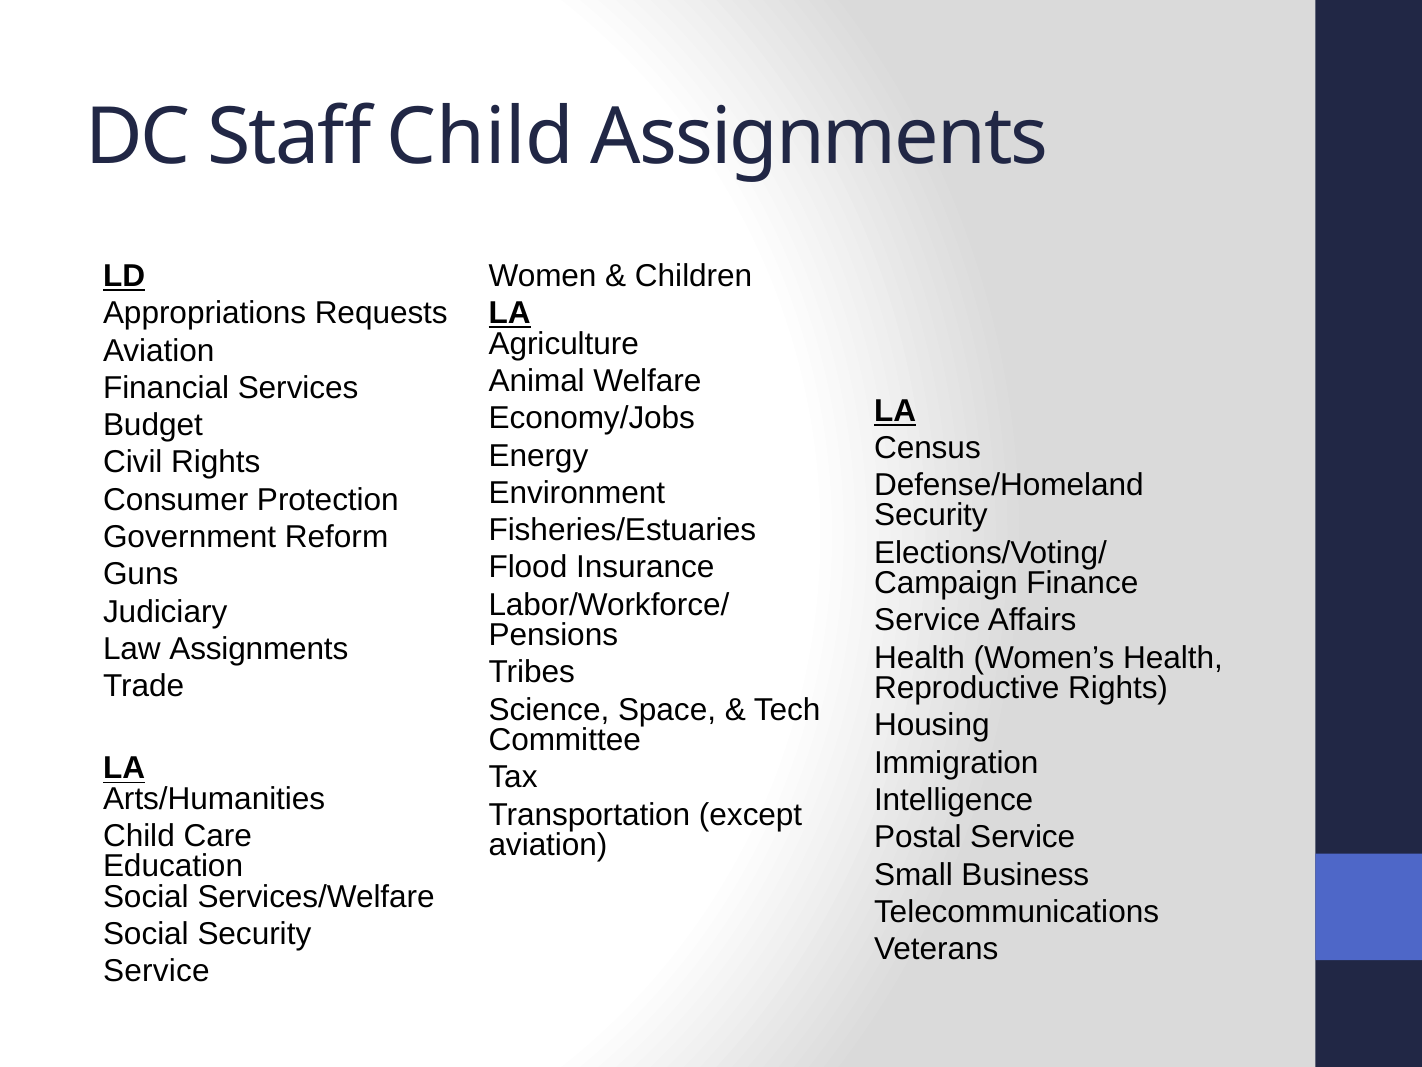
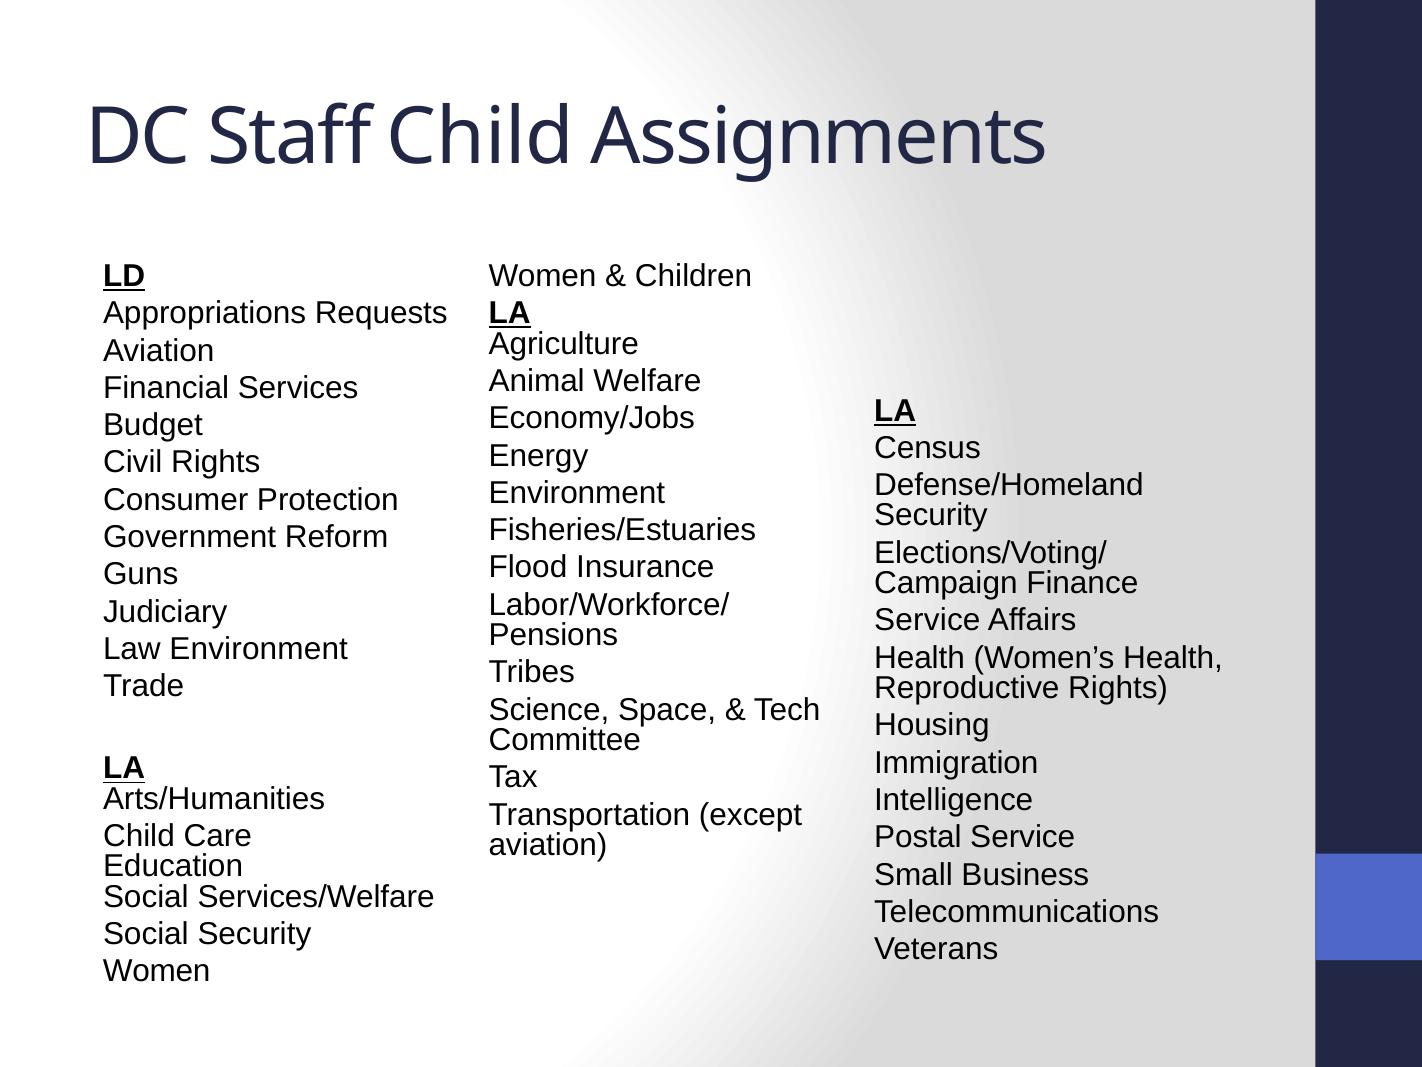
Law Assignments: Assignments -> Environment (259, 649)
Service: Service -> Women (157, 971)
